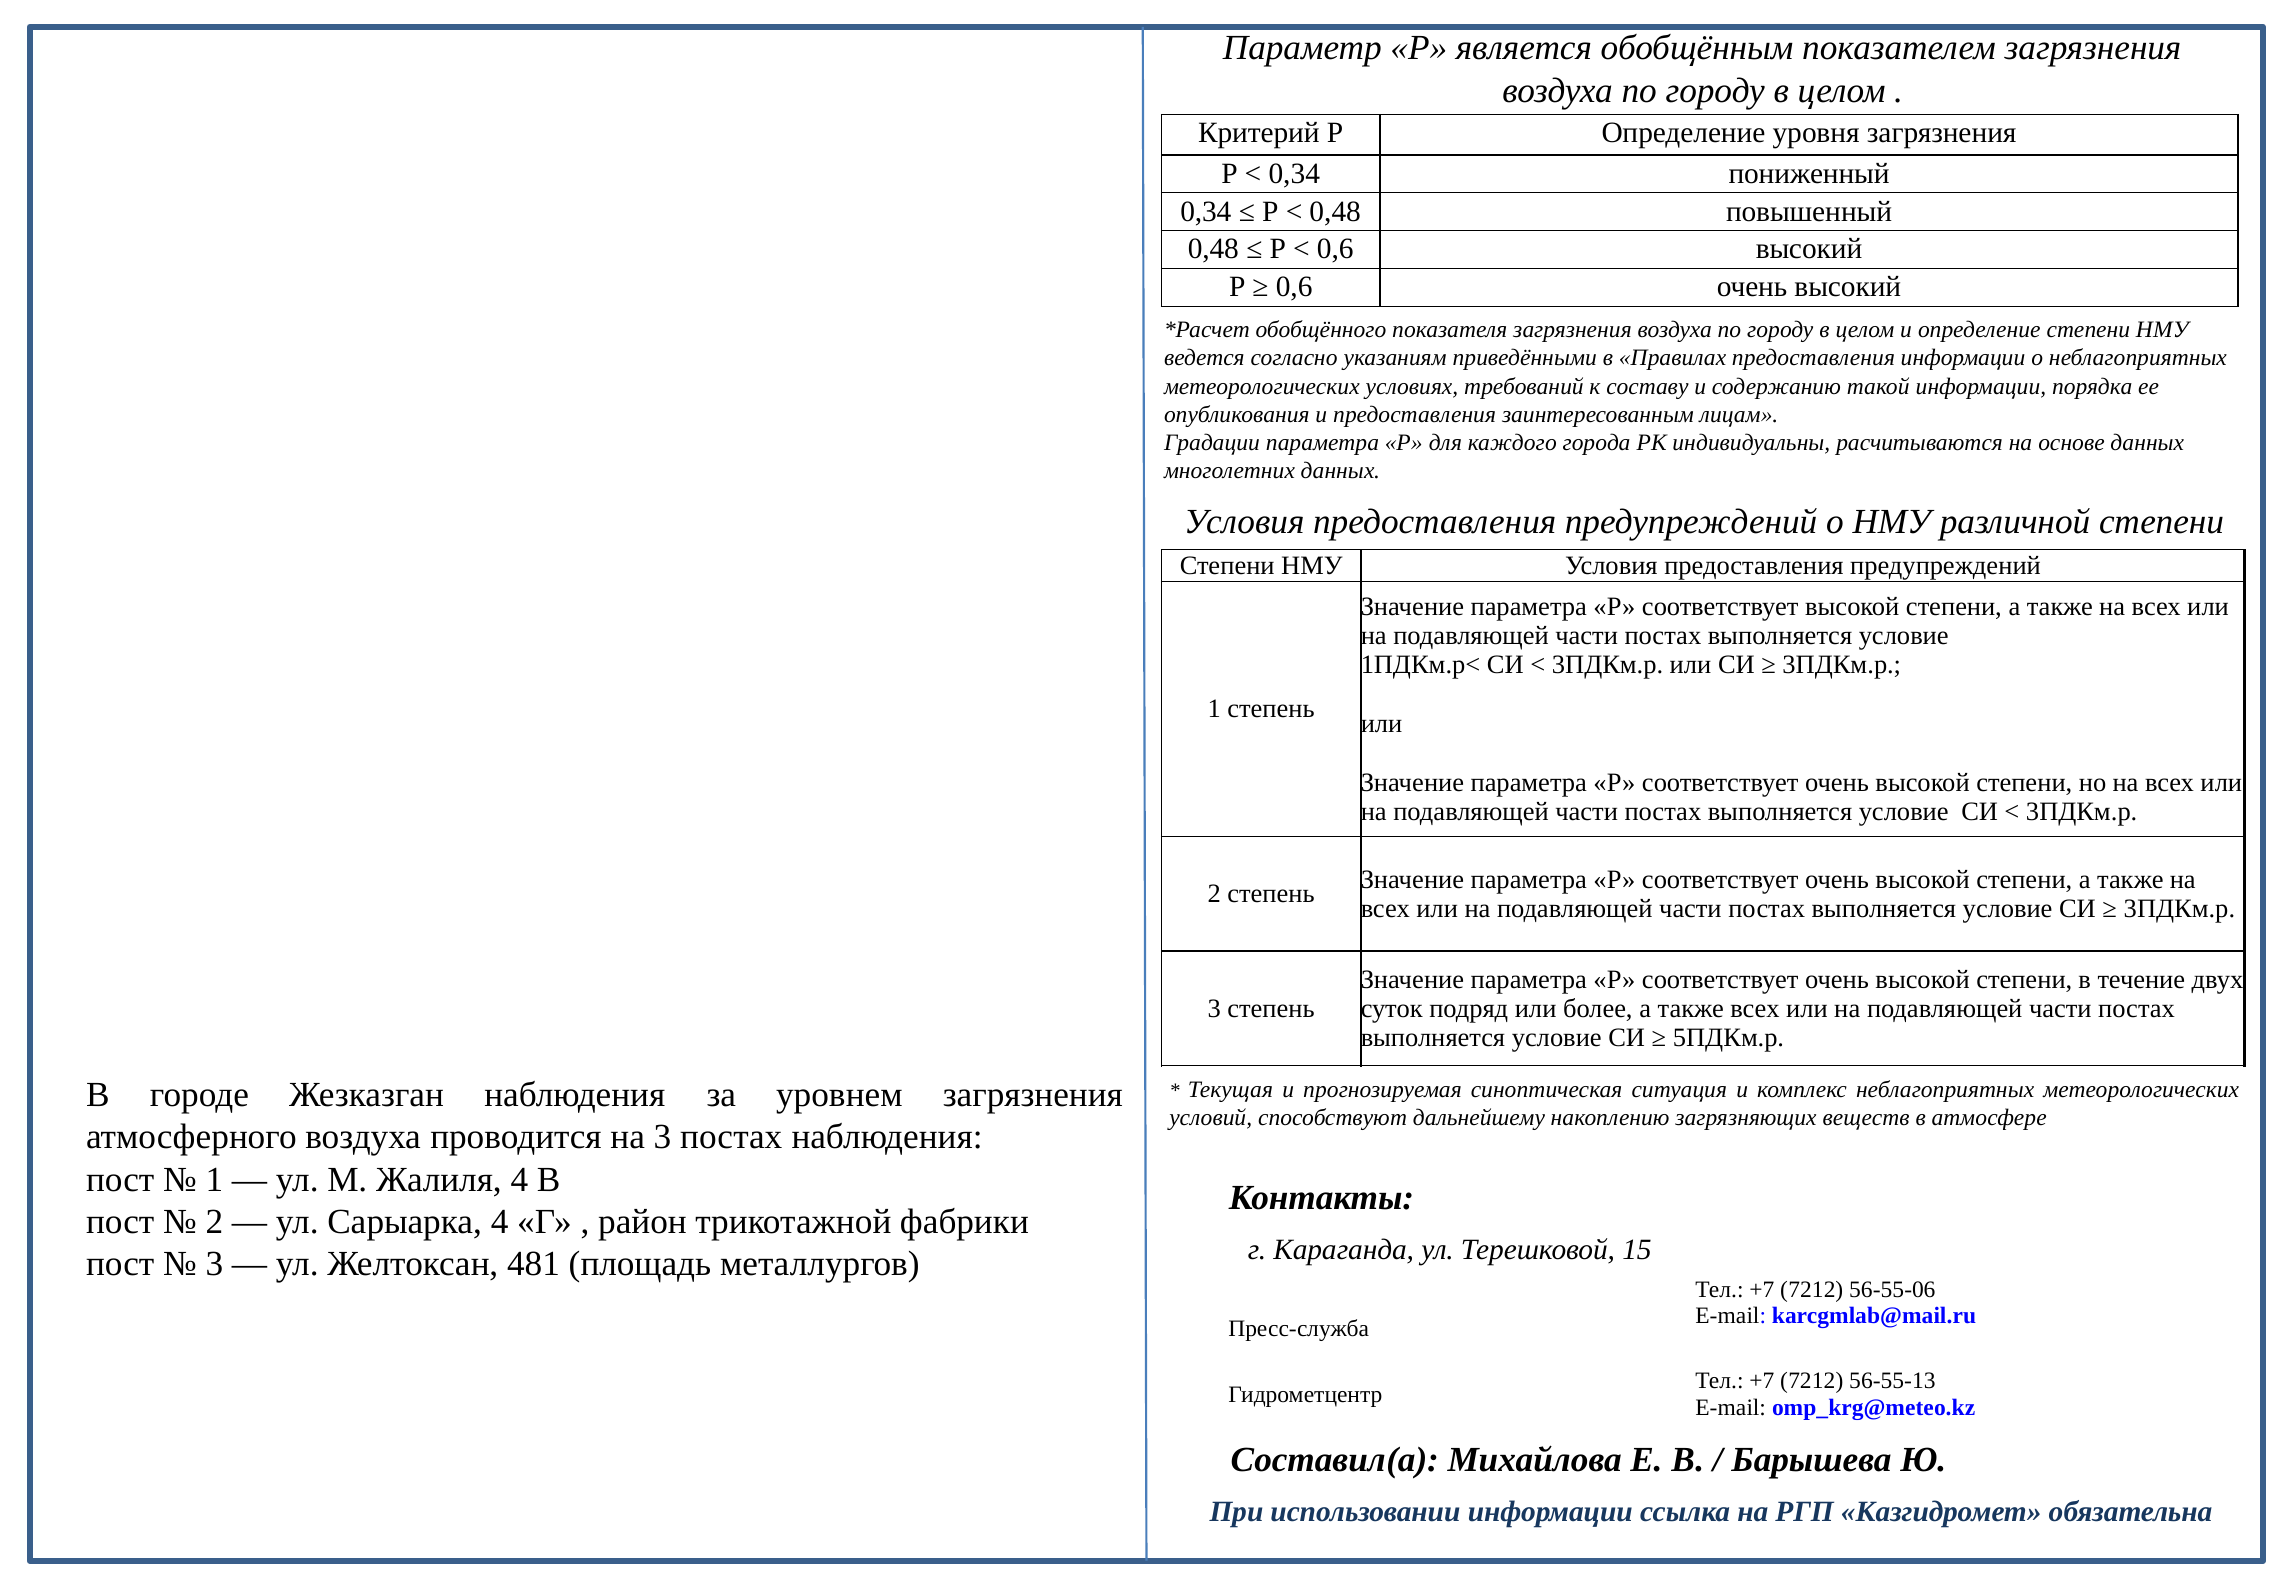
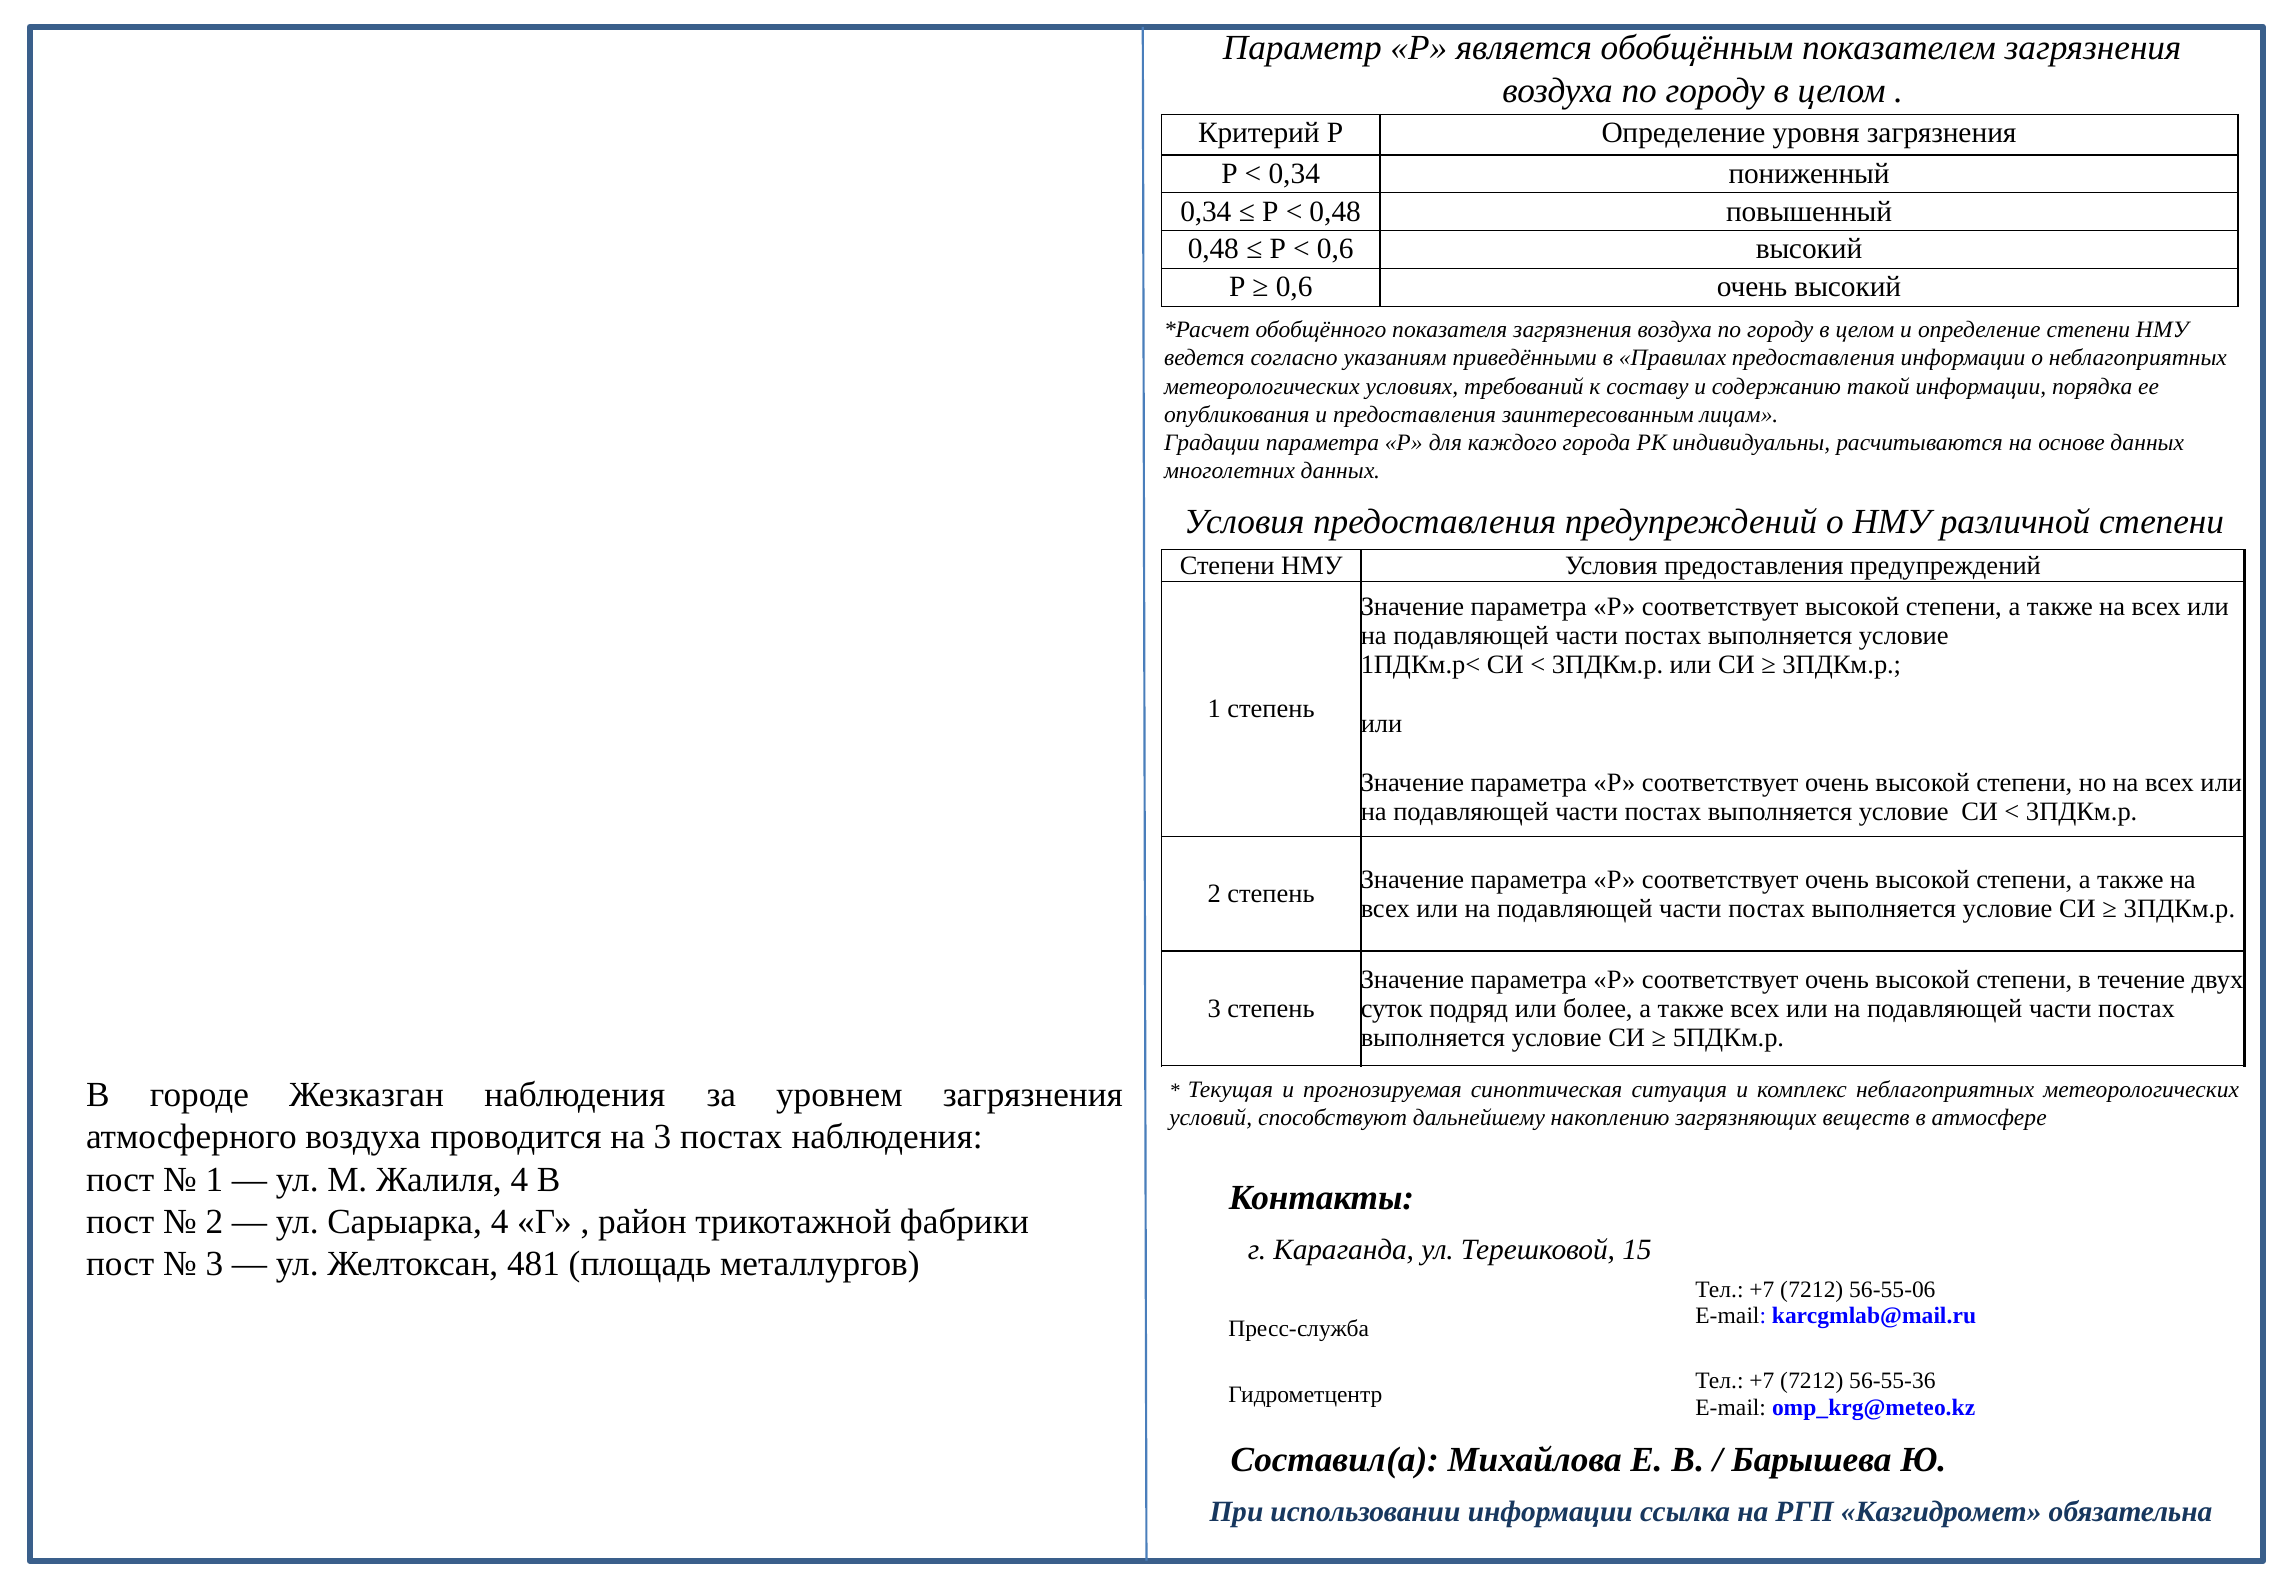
56-55-13: 56-55-13 -> 56-55-36 (1892, 1381)
